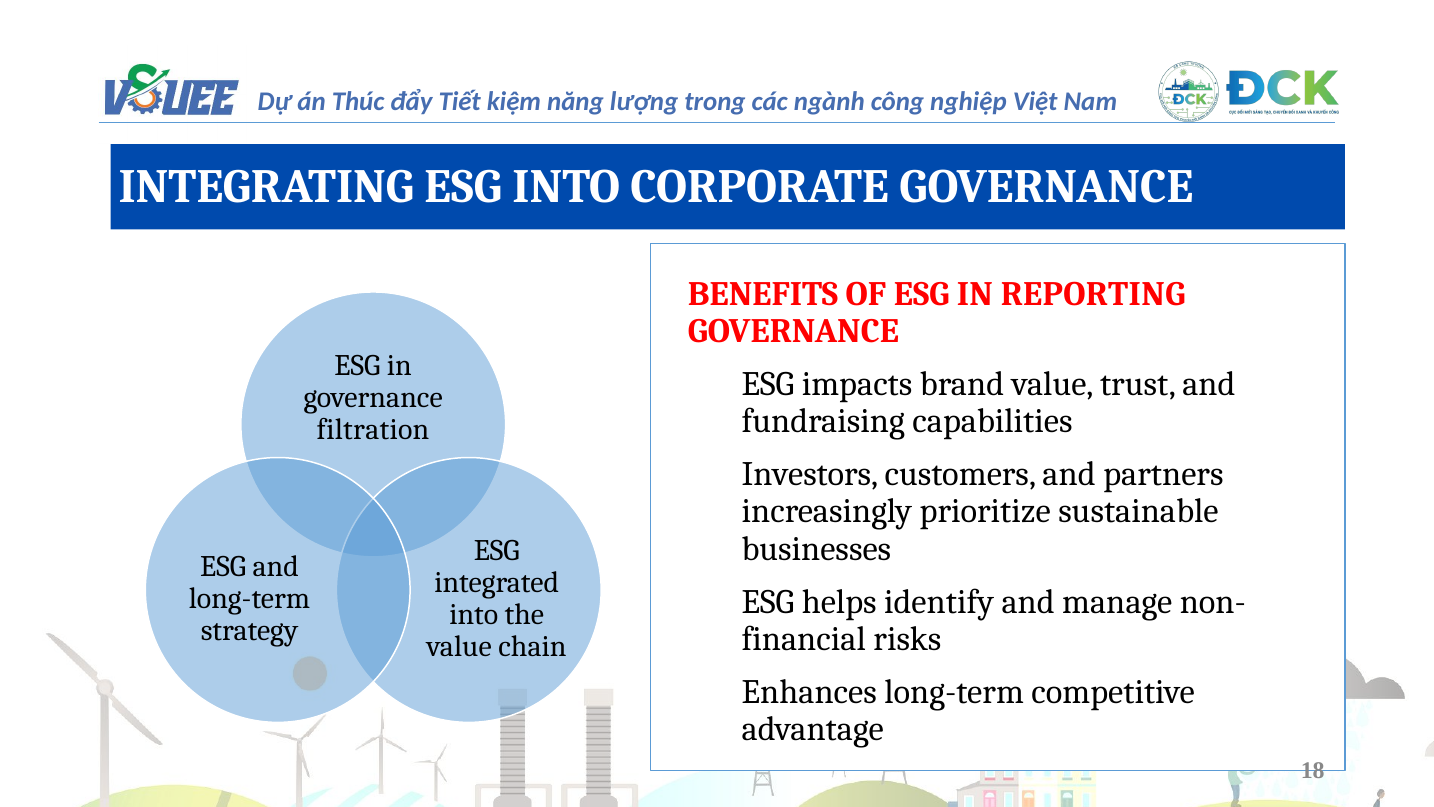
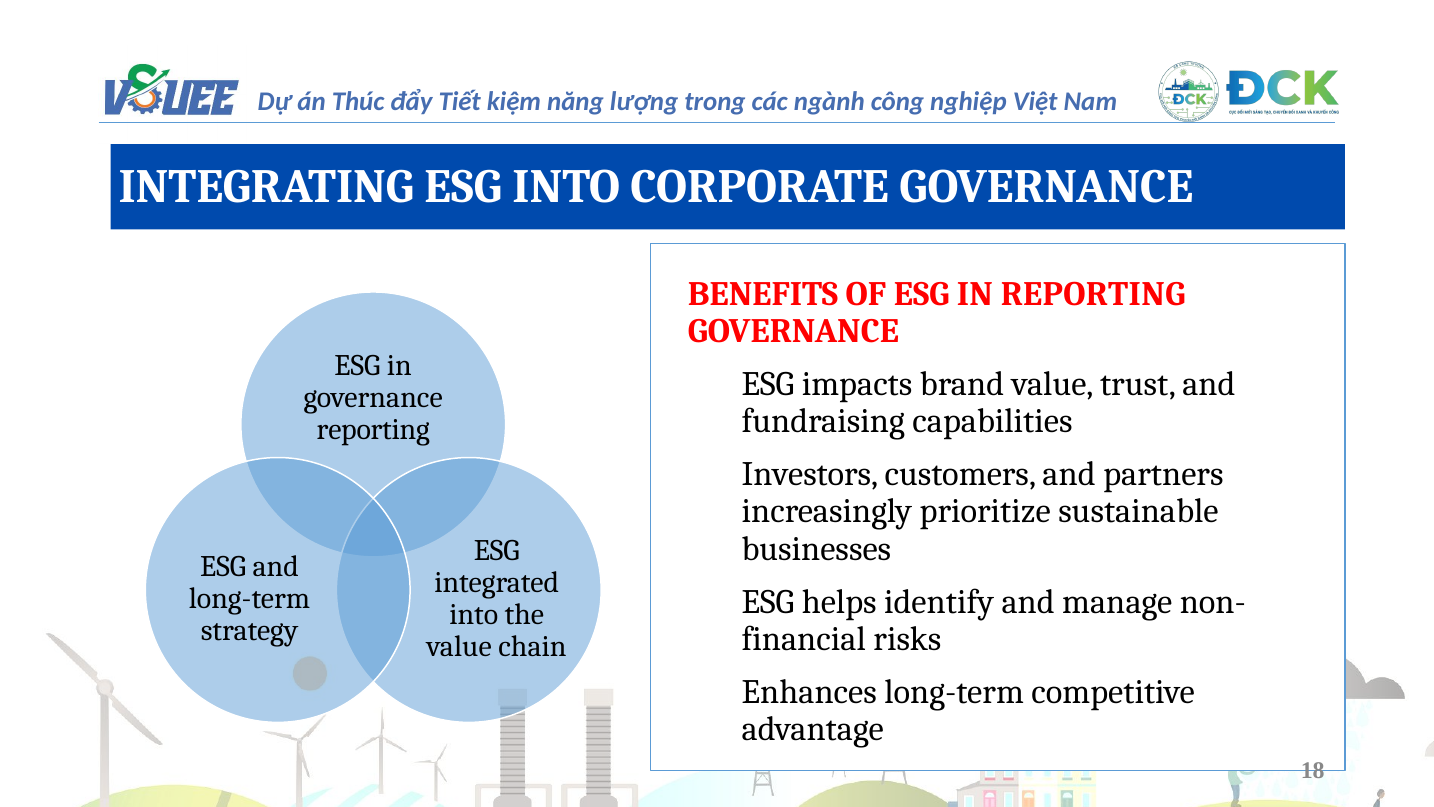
filtration: filtration -> reporting (373, 430)
